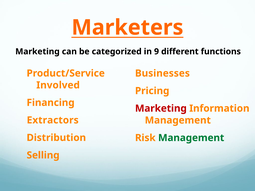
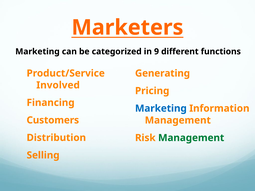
Businesses: Businesses -> Generating (163, 73)
Marketing colour: red -> blue (161, 109)
Extractors: Extractors -> Customers (53, 120)
